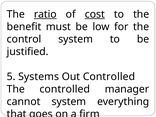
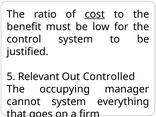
ratio underline: present -> none (45, 14)
Systems: Systems -> Relevant (39, 77)
The controlled: controlled -> occupying (65, 89)
